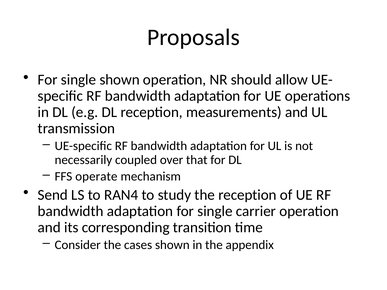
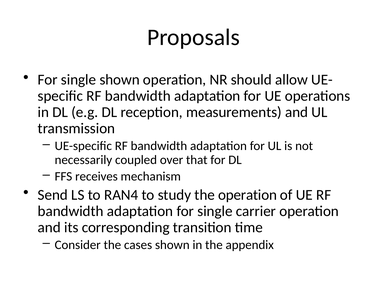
operate: operate -> receives (96, 177)
the reception: reception -> operation (247, 195)
